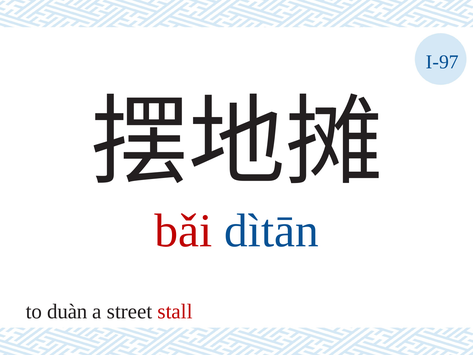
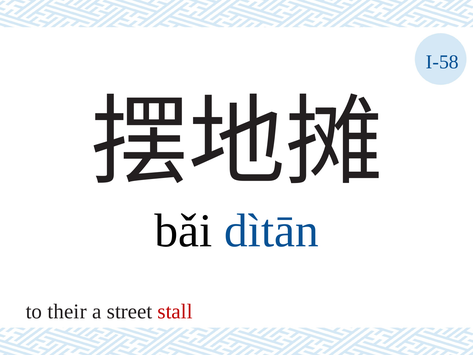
I-97: I-97 -> I-58 (442, 62)
bǎi colour: red -> black (184, 231)
duàn: duàn -> their (67, 311)
